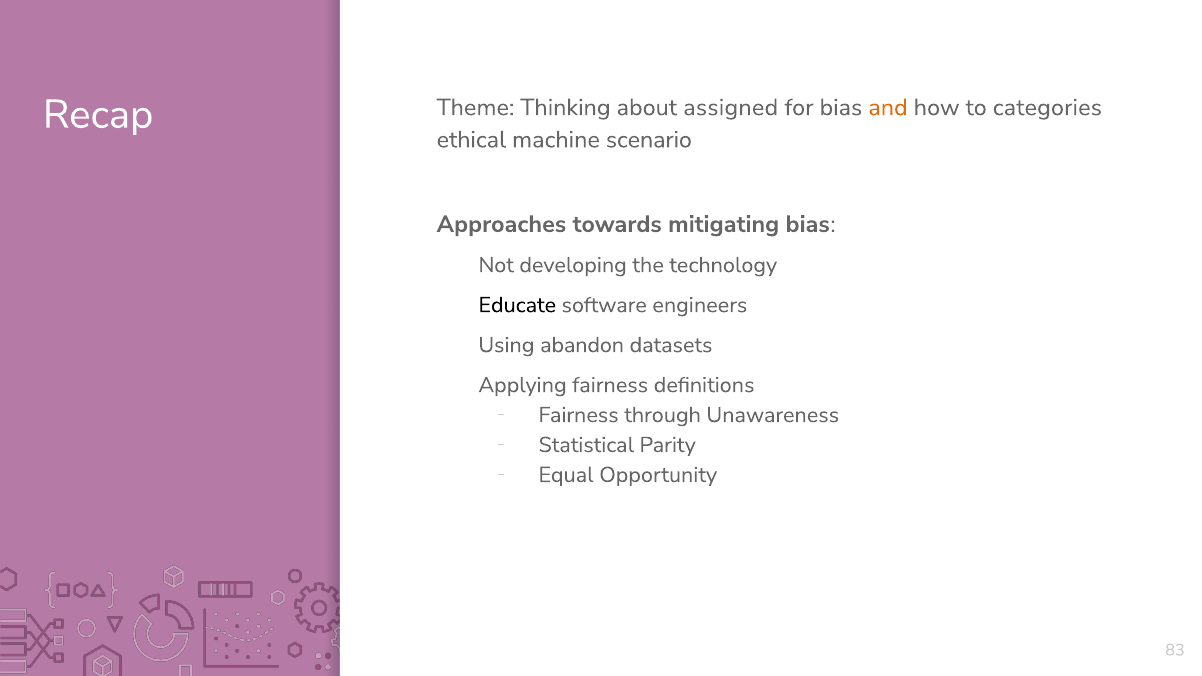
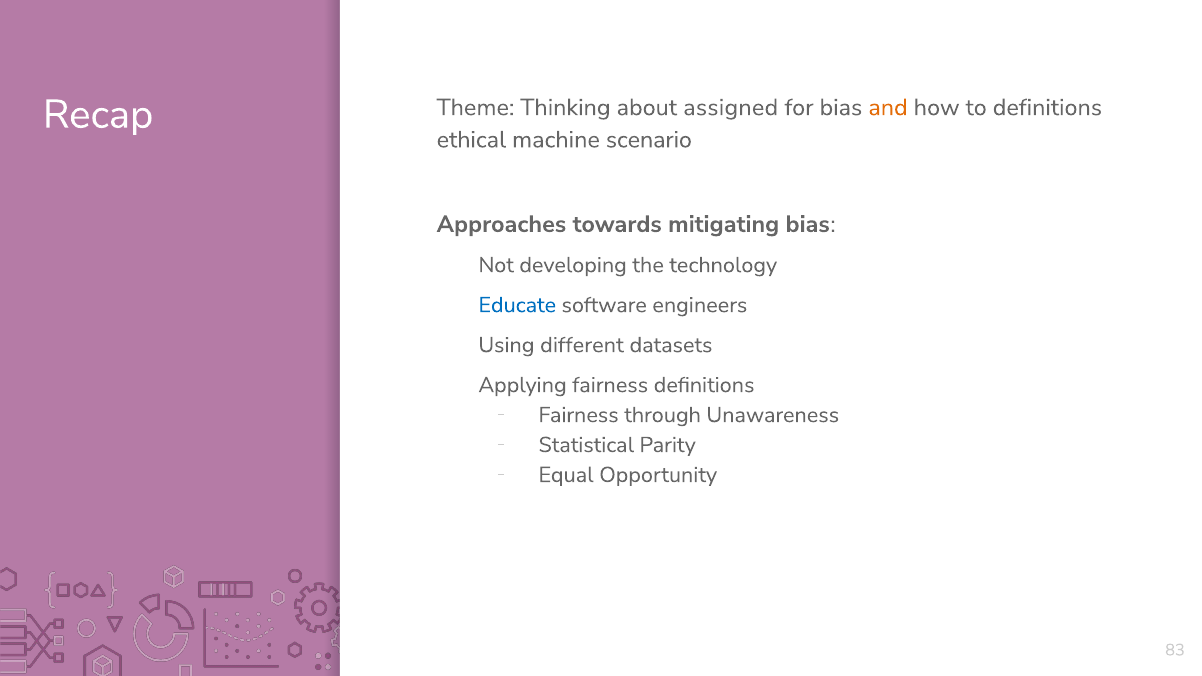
to categories: categories -> definitions (1047, 108)
Educate colour: black -> blue (517, 305)
abandon: abandon -> different (582, 345)
